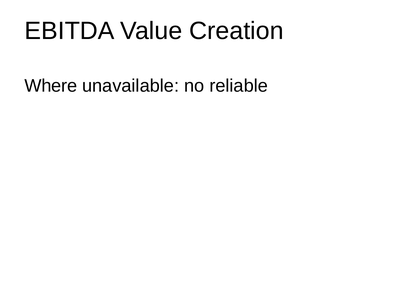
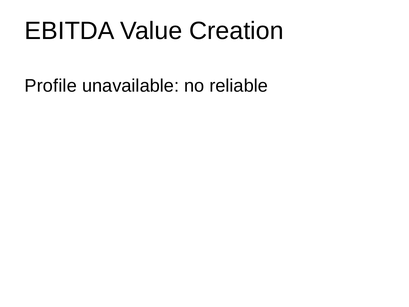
Where: Where -> Profile (51, 86)
